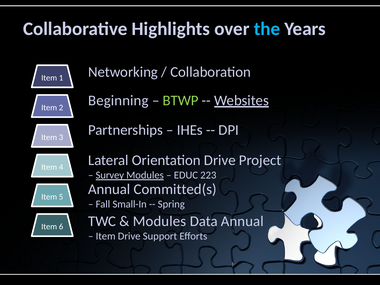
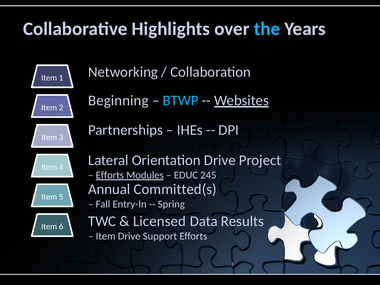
BTWP colour: light green -> light blue (181, 100)
Survey: Survey -> Efforts (110, 175)
223: 223 -> 245 (208, 175)
Small-In: Small-In -> Entry-In (130, 204)
Modules: Modules -> Licensed (160, 221)
Data Annual: Annual -> Results (242, 221)
